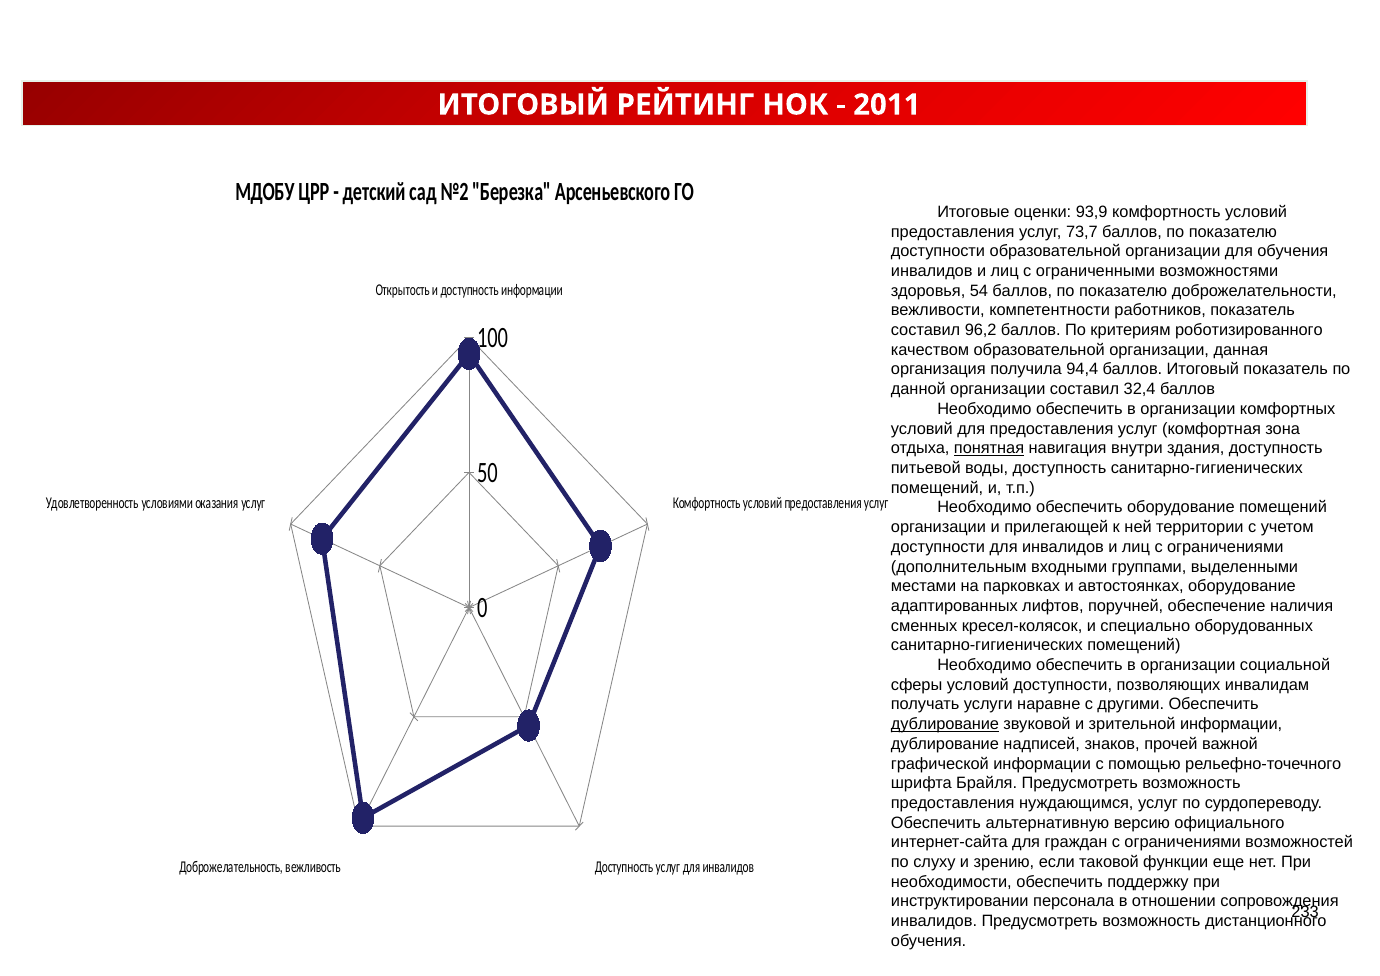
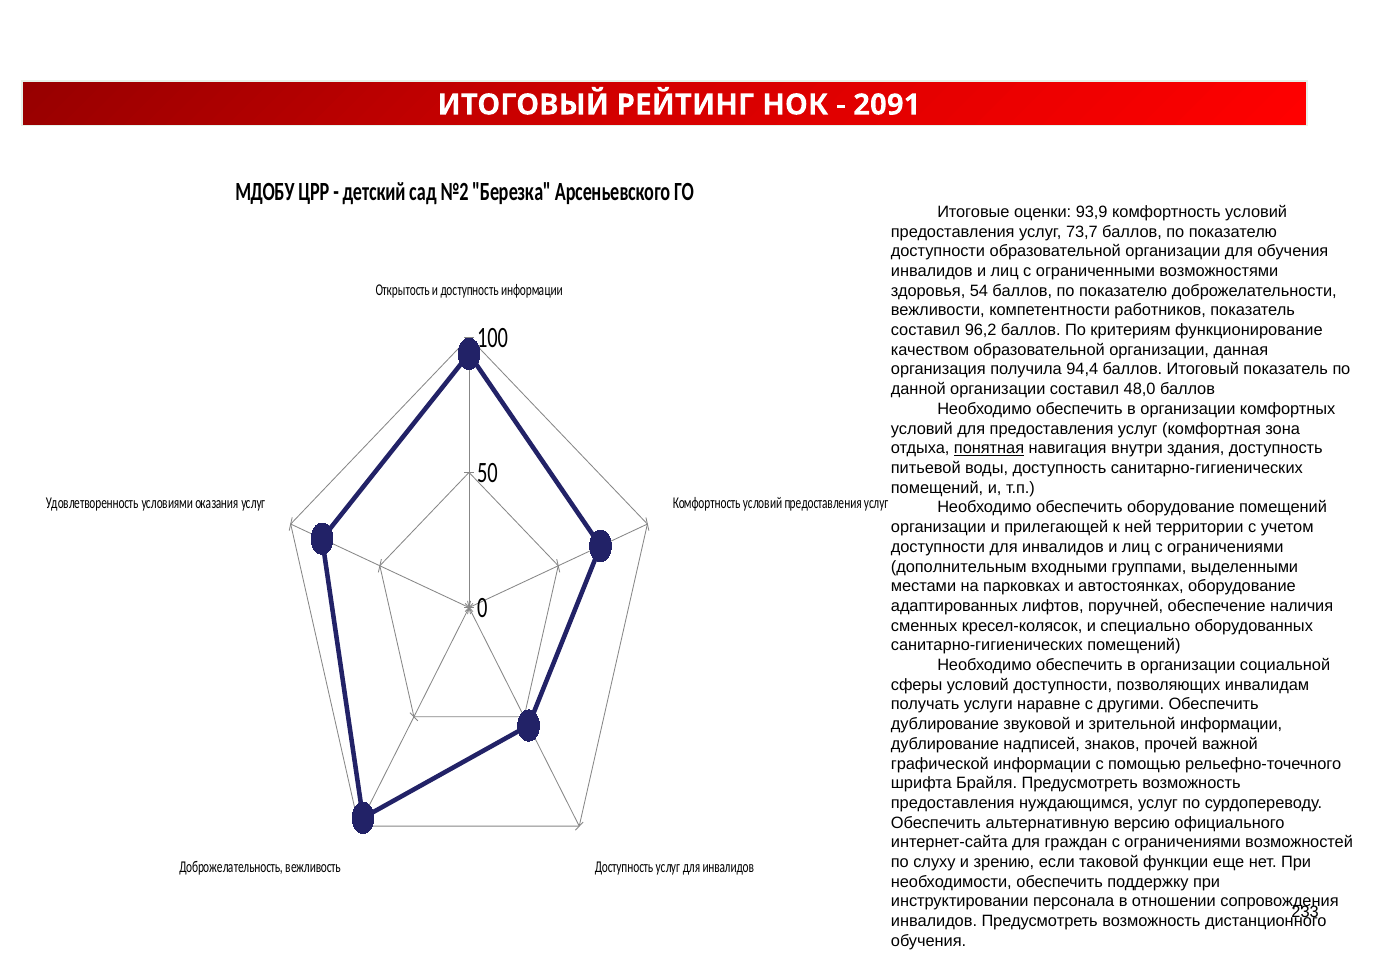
2011: 2011 -> 2091 (887, 105)
роботизированного: роботизированного -> функционирование (1249, 330)
32,4: 32,4 -> 48,0 (1140, 389)
дублирование underline: present -> none (945, 724)
